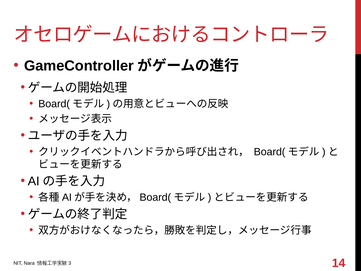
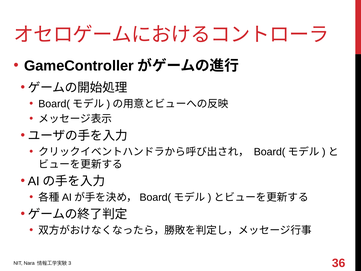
14: 14 -> 36 (339, 263)
